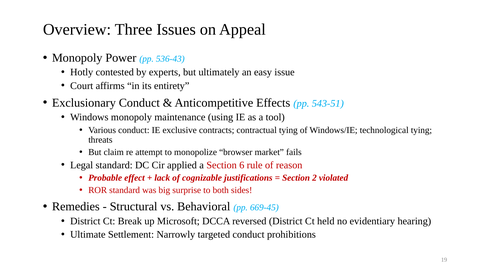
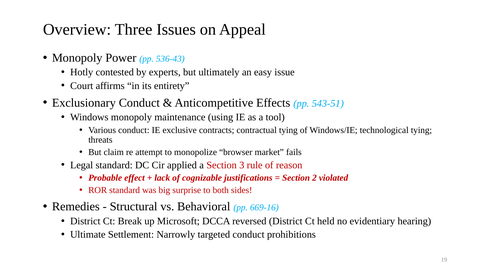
6: 6 -> 3 (242, 165)
669-45: 669-45 -> 669-16 (264, 208)
